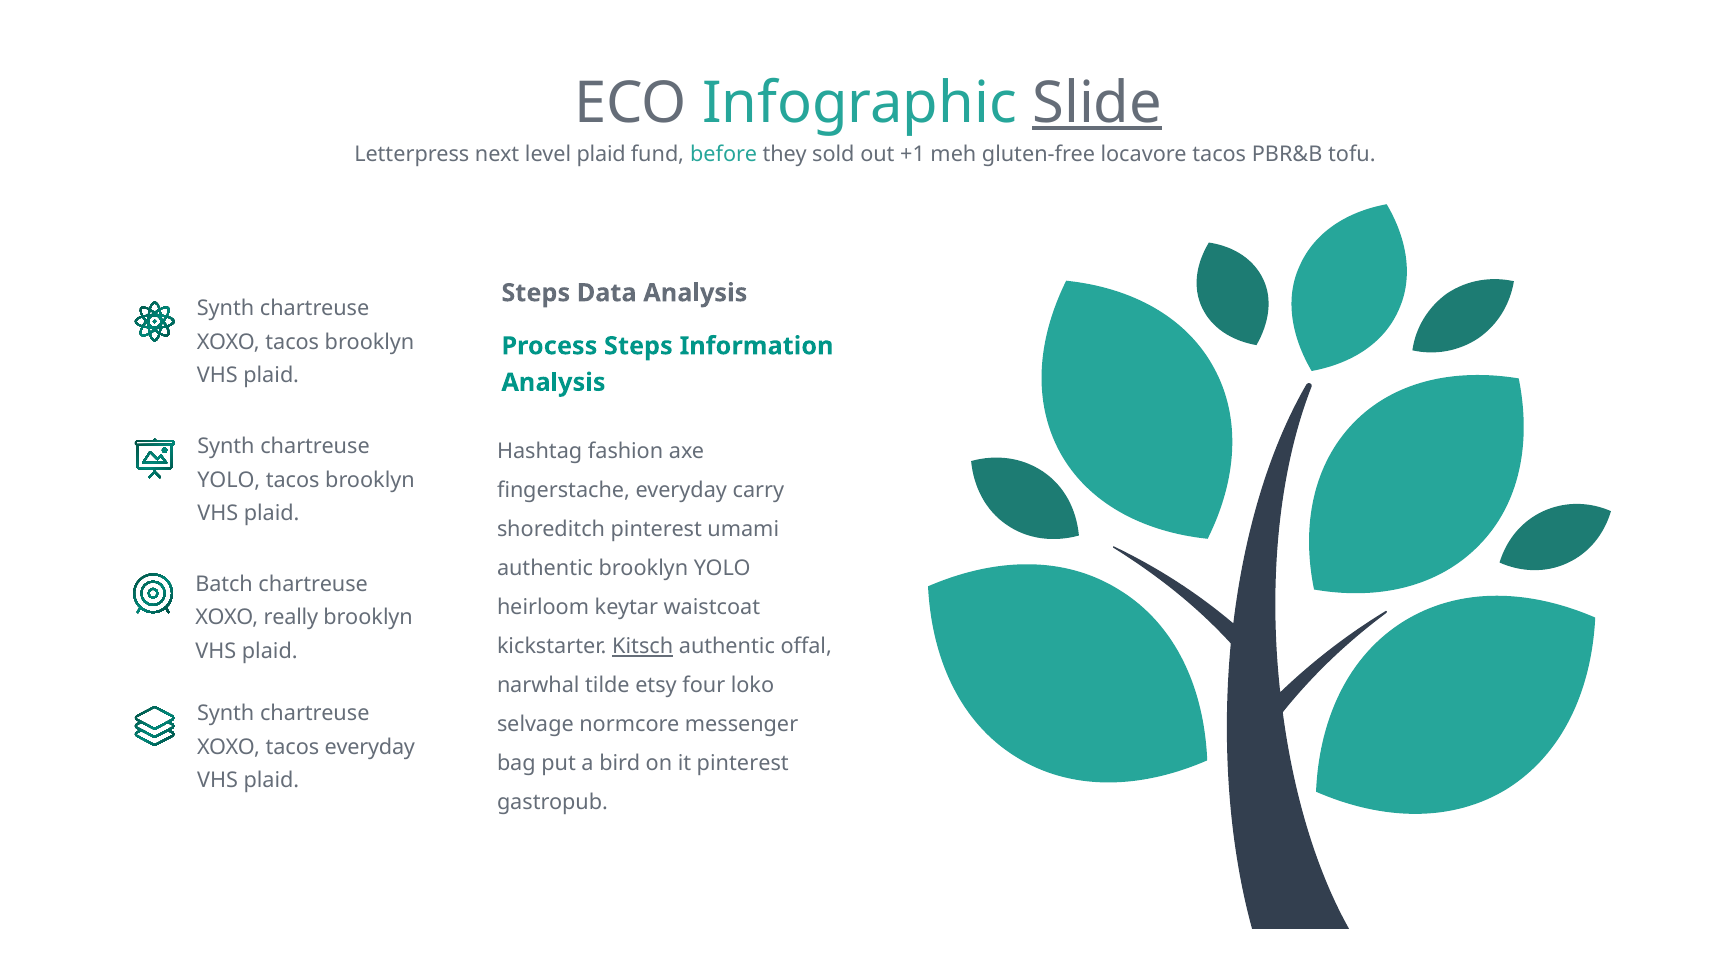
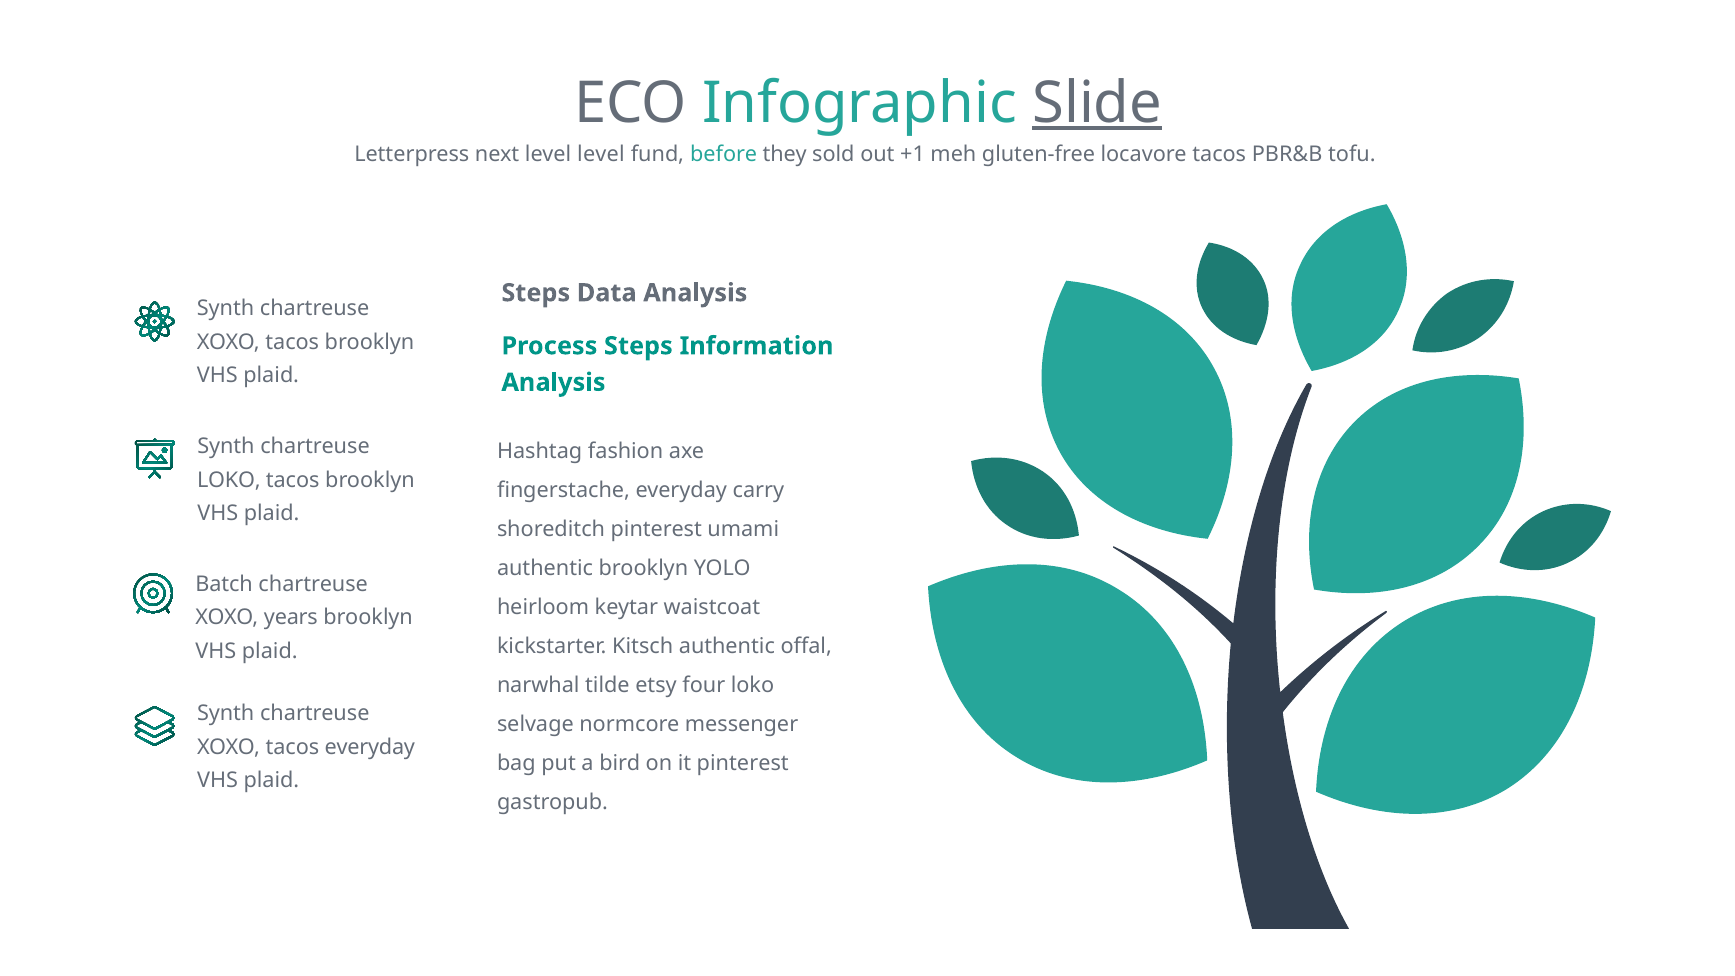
level plaid: plaid -> level (601, 154)
YOLO: YOLO -> LOKO (229, 480)
really: really -> years (291, 618)
Kitsch underline: present -> none (643, 647)
